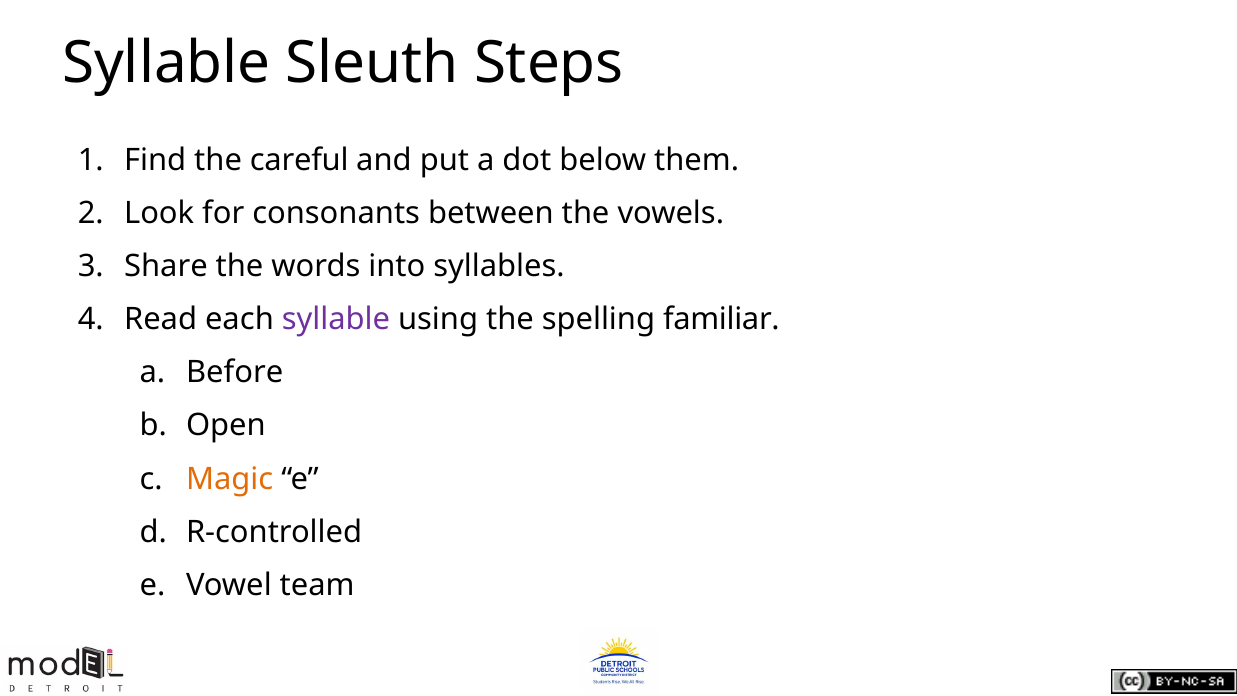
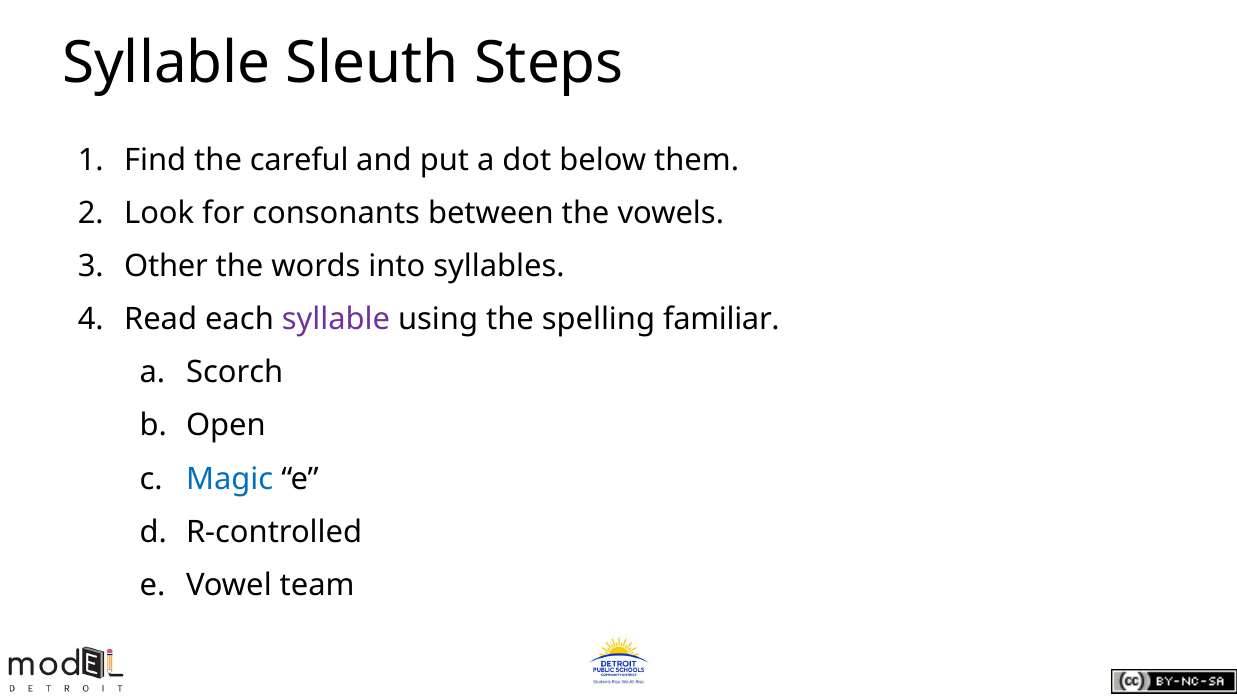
Share: Share -> Other (166, 267)
Before: Before -> Scorch (235, 373)
Magic colour: orange -> blue (230, 479)
